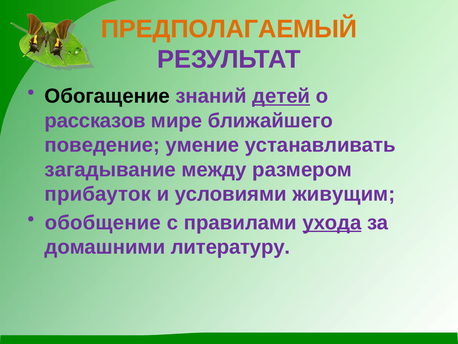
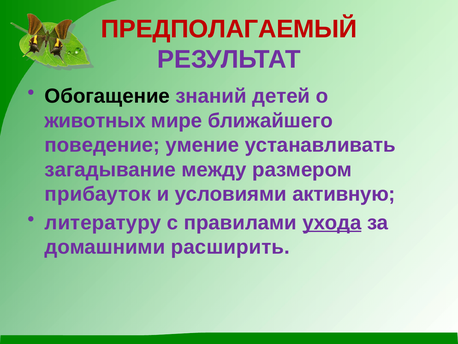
ПРЕДПОЛАГАЕМЫЙ colour: orange -> red (229, 29)
детей underline: present -> none (281, 96)
рассказов: рассказов -> животных (95, 121)
живущим: живущим -> активную (344, 194)
обобщение: обобщение -> литературу (103, 222)
литературу: литературу -> расширить (230, 247)
